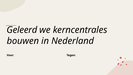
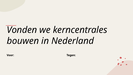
Geleerd: Geleerd -> Vonden (22, 30)
